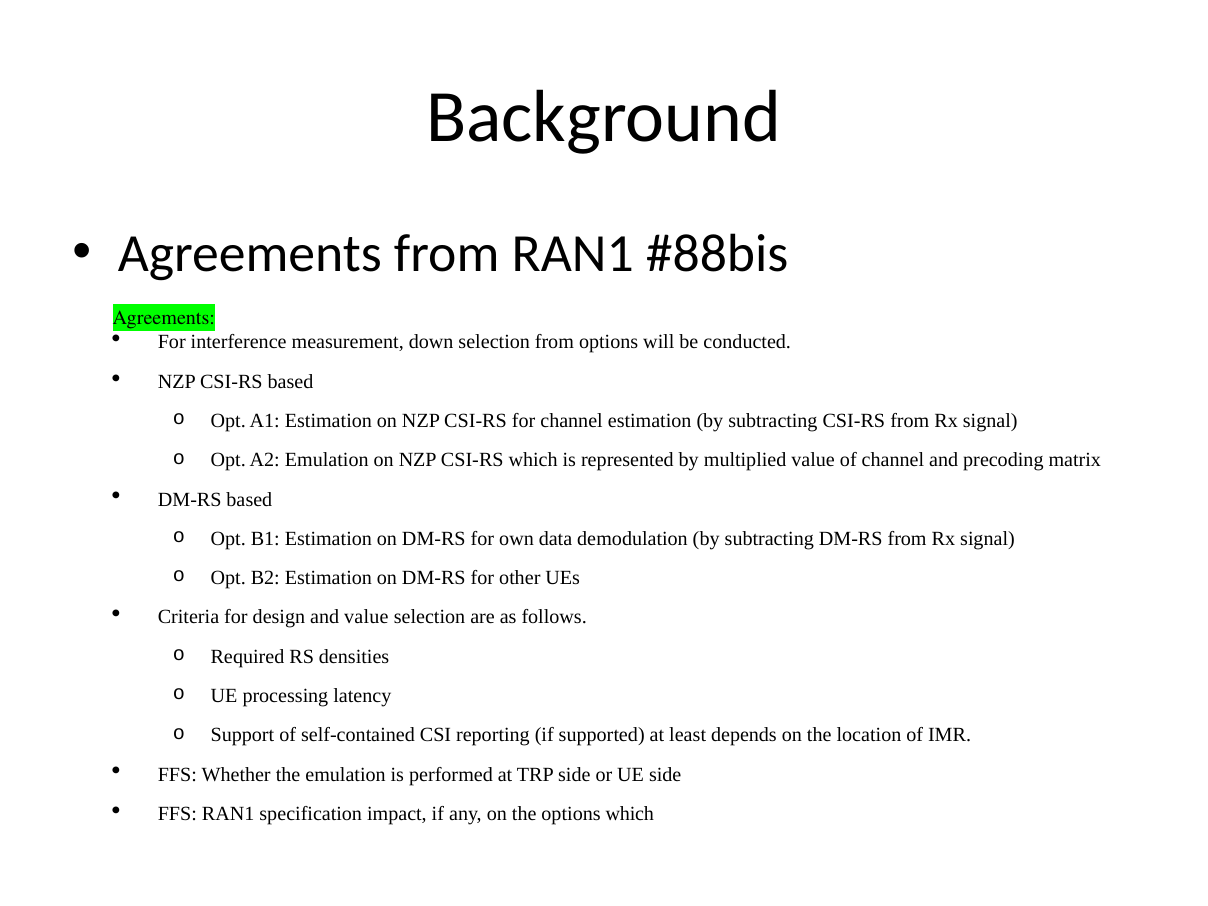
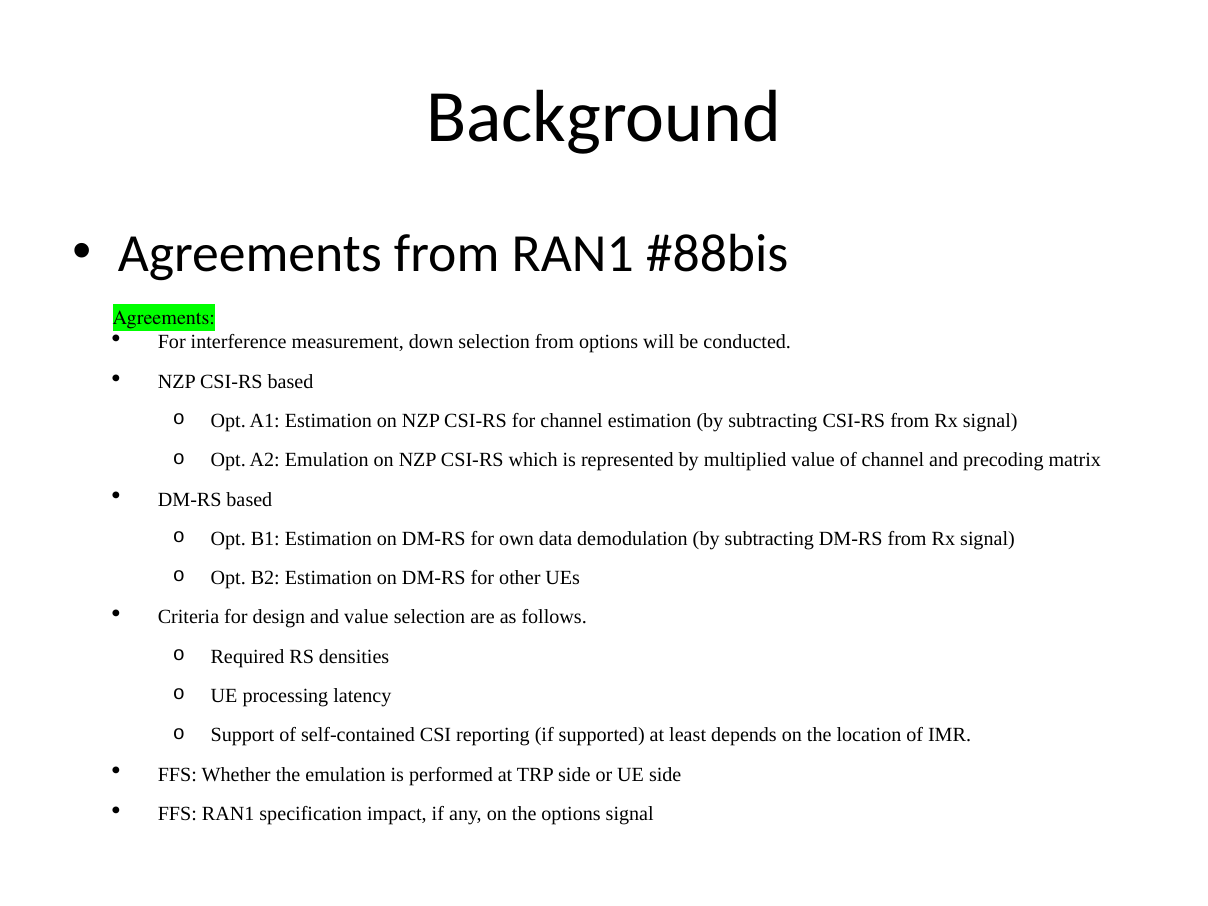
options which: which -> signal (630, 814)
